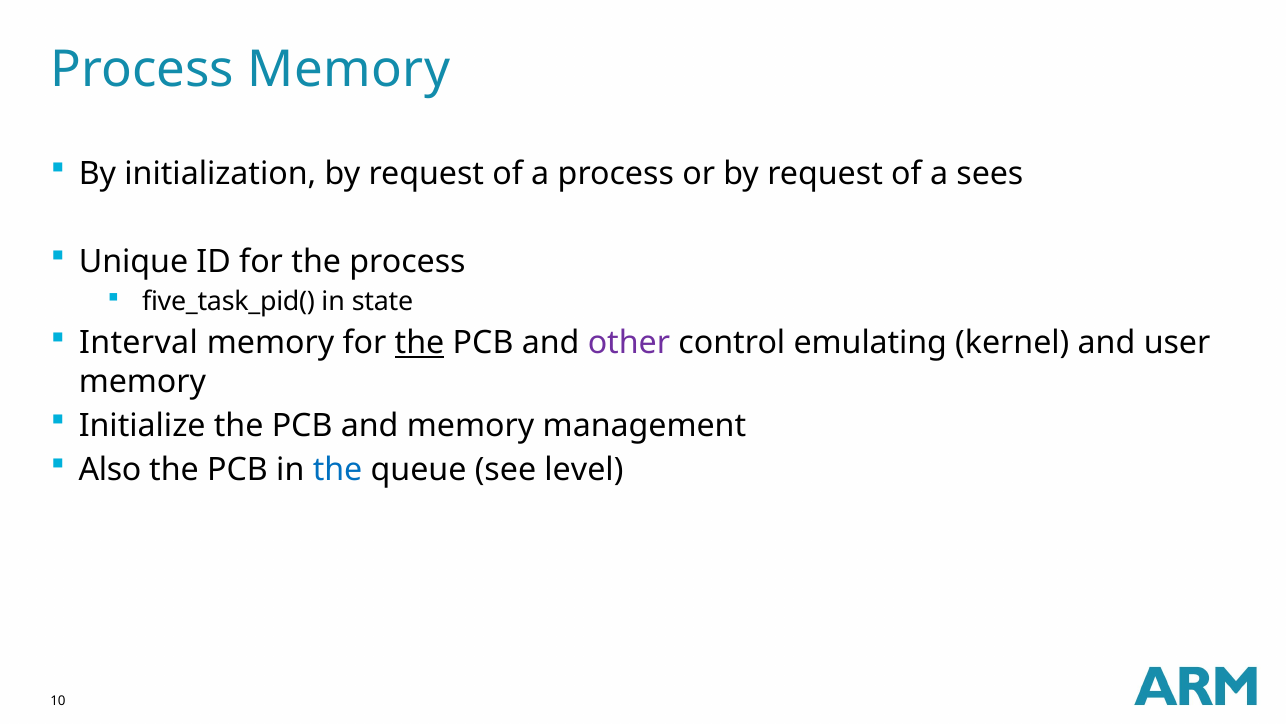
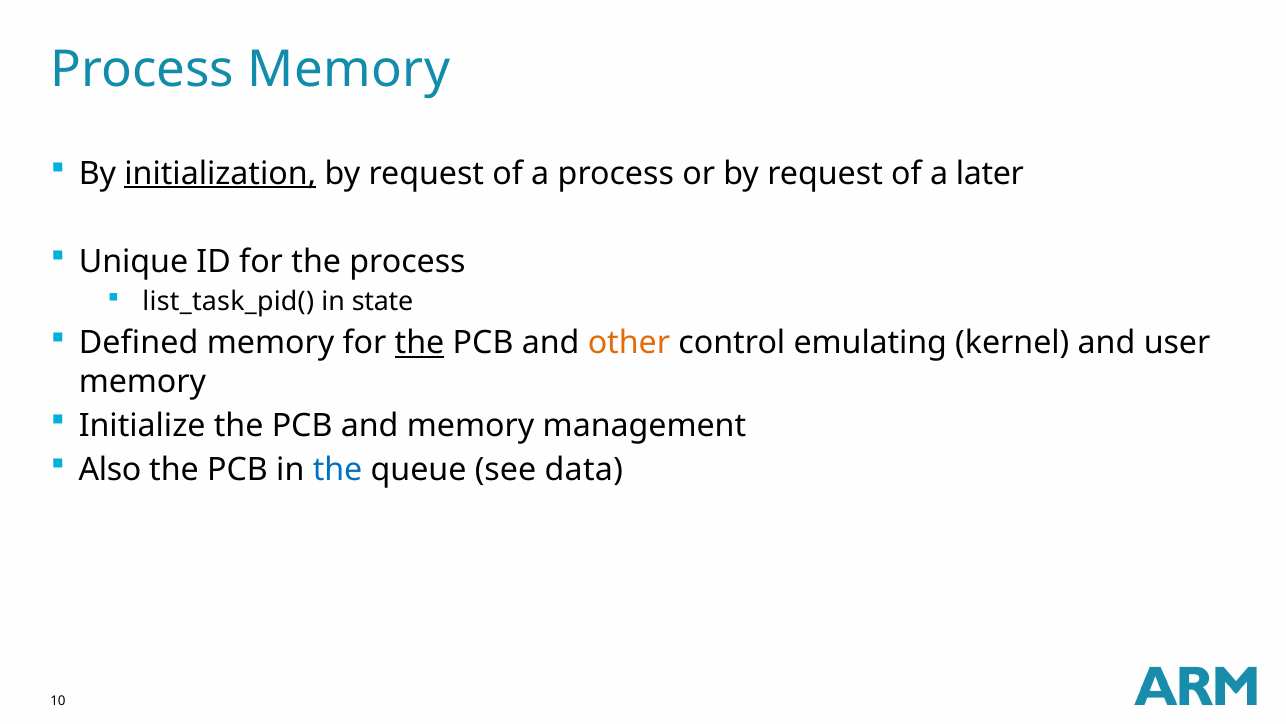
initialization underline: none -> present (220, 173)
sees: sees -> later (990, 173)
five_task_pid(: five_task_pid( -> list_task_pid( (228, 302)
Interval: Interval -> Defined (139, 343)
other colour: purple -> orange (629, 343)
level: level -> data (584, 469)
